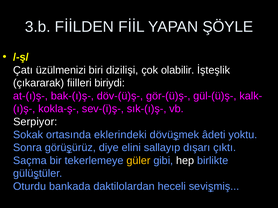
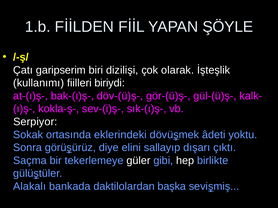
3.b: 3.b -> 1.b (38, 27)
üzülmenizi: üzülmenizi -> garipserim (61, 70)
olabilir: olabilir -> olarak (178, 70)
çıkararak: çıkararak -> kullanımı (39, 83)
güler colour: yellow -> white (138, 161)
Oturdu: Oturdu -> Alakalı (30, 187)
heceli: heceli -> başka (172, 187)
